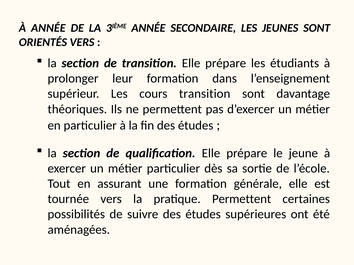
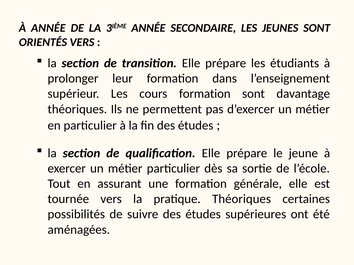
cours transition: transition -> formation (205, 94)
pratique Permettent: Permettent -> Théoriques (242, 199)
